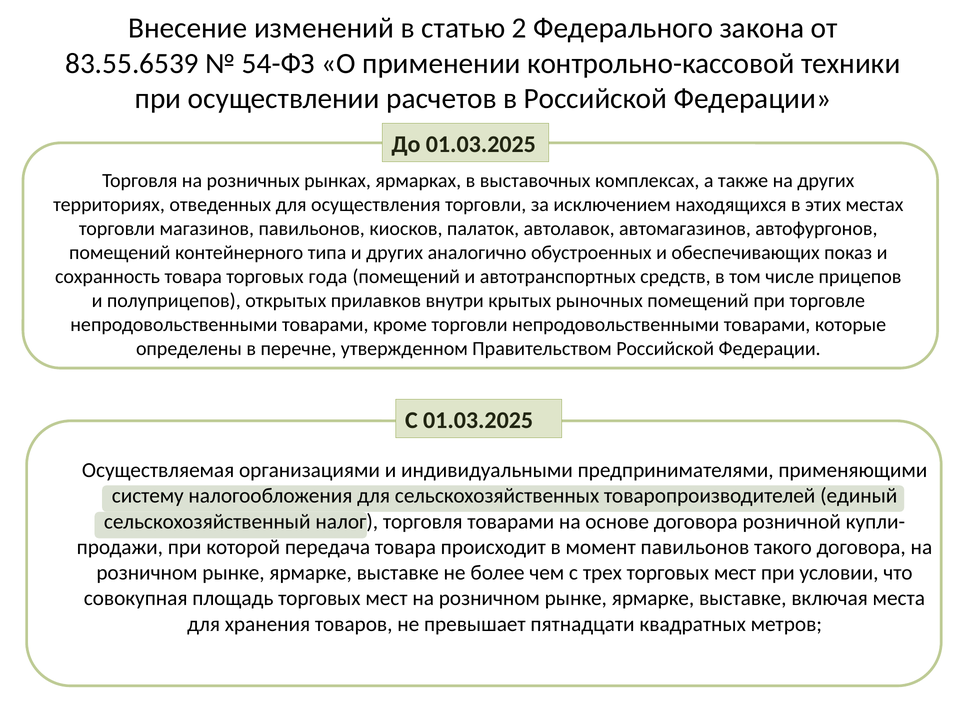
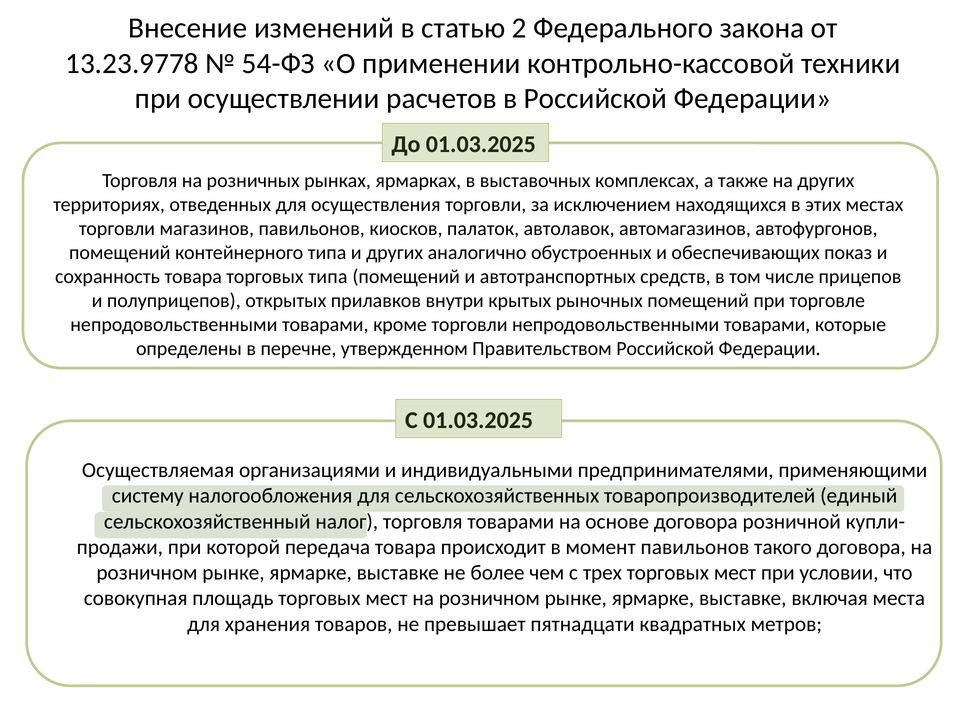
83.55.6539: 83.55.6539 -> 13.23.9778 (132, 63)
торговых года: года -> типа (328, 276)
